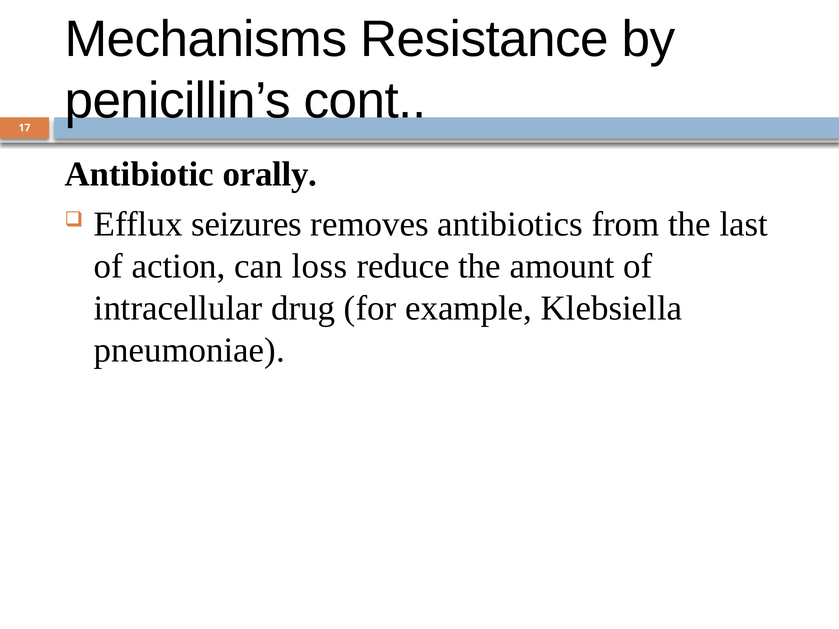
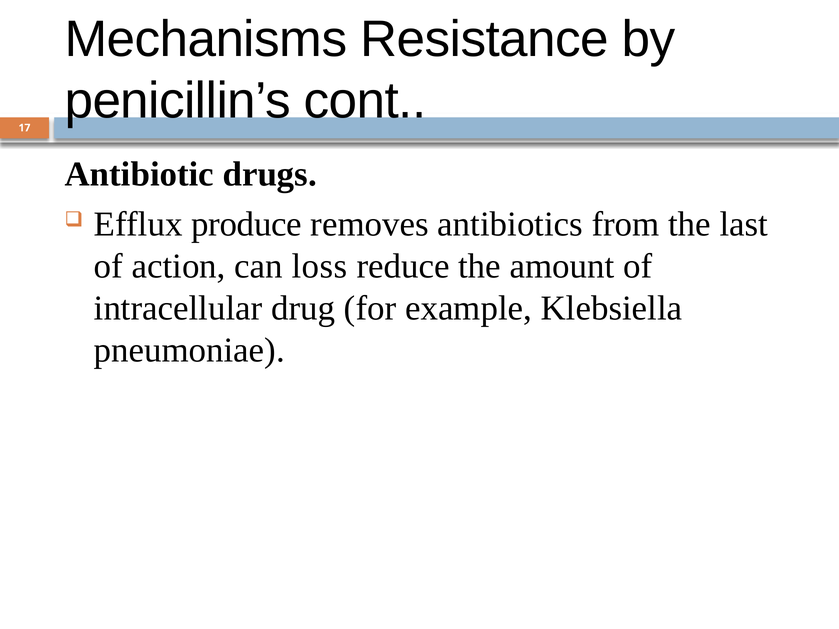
orally: orally -> drugs (270, 174)
seizures: seizures -> produce (247, 225)
